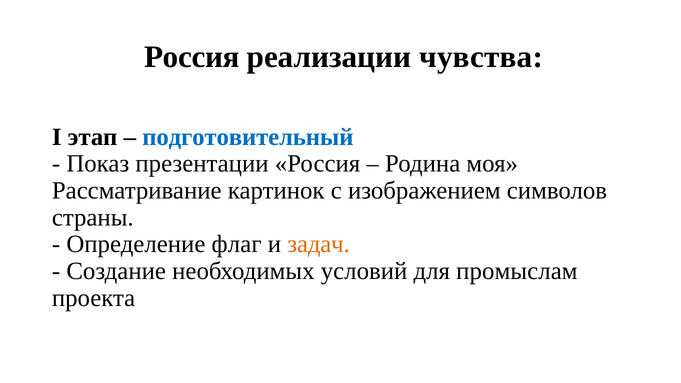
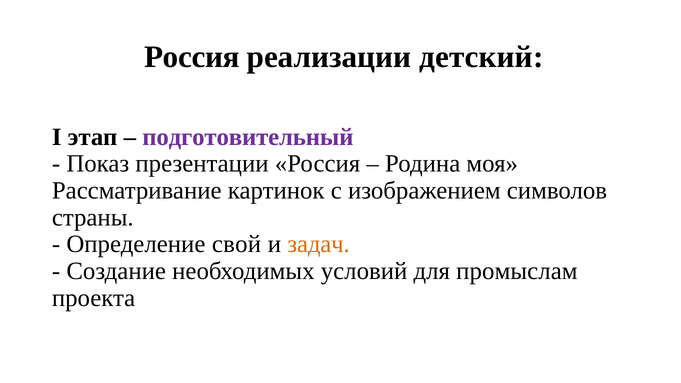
чувства: чувства -> детский (481, 57)
подготовительный colour: blue -> purple (248, 137)
флаг: флаг -> свой (237, 244)
